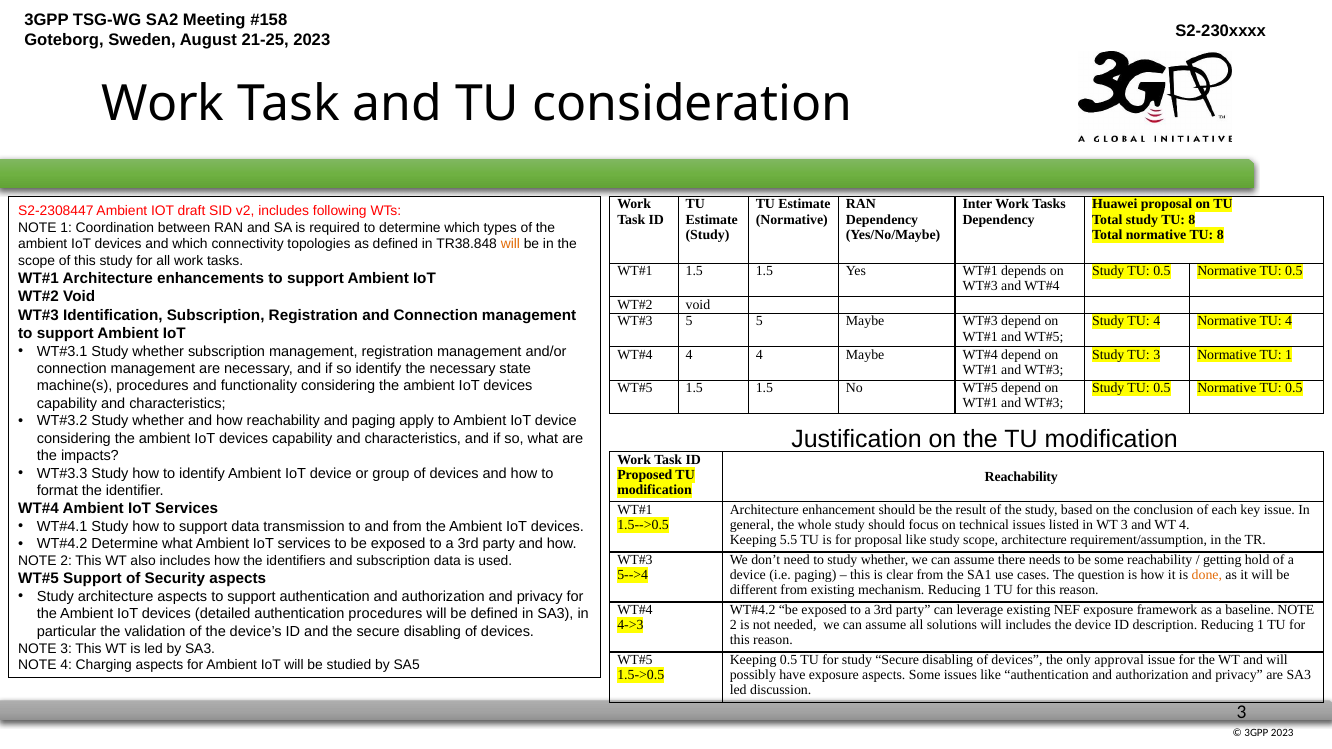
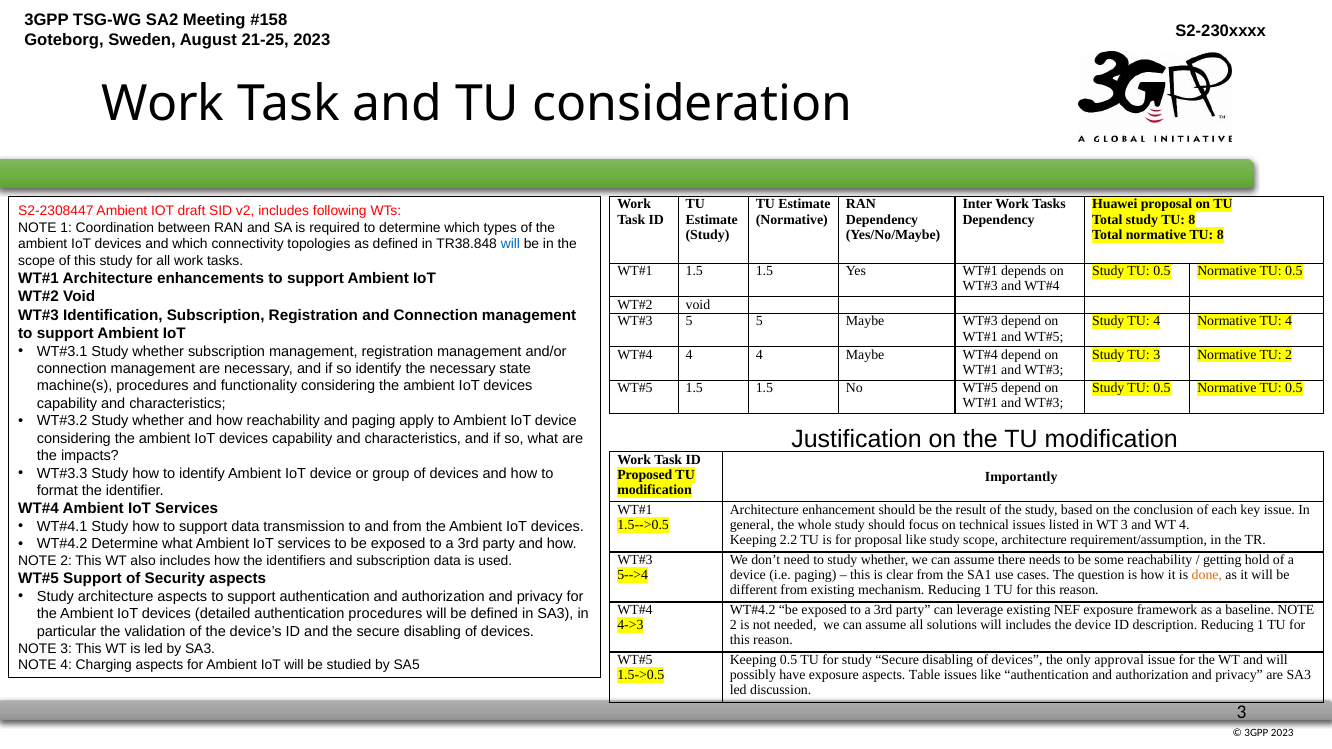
will colour: orange -> blue (510, 244)
TU 1: 1 -> 2 (1289, 355)
Reachability: Reachability -> Importantly (1021, 477)
5.5: 5.5 -> 2.2 (789, 540)
aspects Some: Some -> Table (925, 675)
